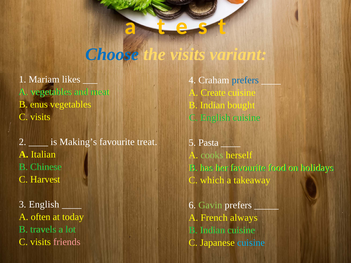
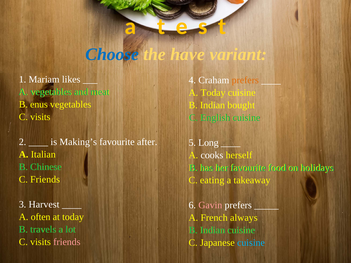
the visits: visits -> have (188, 54)
prefers colour: blue -> orange (245, 80)
A Create: Create -> Today (213, 93)
treat: treat -> after (147, 142)
Pasta: Pasta -> Long (208, 143)
cooks colour: light green -> white (212, 155)
C Harvest: Harvest -> Friends (45, 180)
which: which -> eating (212, 180)
3 English: English -> Harvest (44, 205)
Gavin colour: light green -> pink (210, 205)
